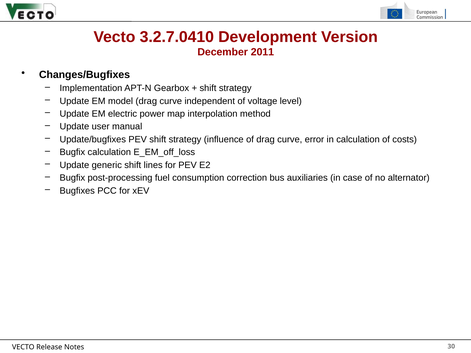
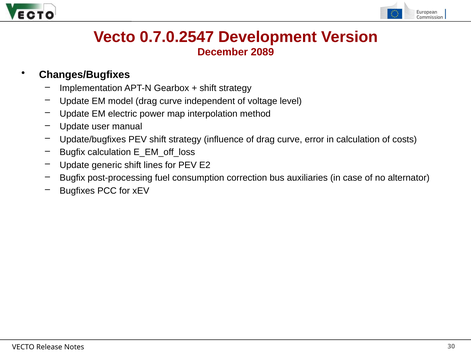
3.2.7.0410: 3.2.7.0410 -> 0.7.0.2547 (177, 37)
2011: 2011 -> 2089 (262, 52)
